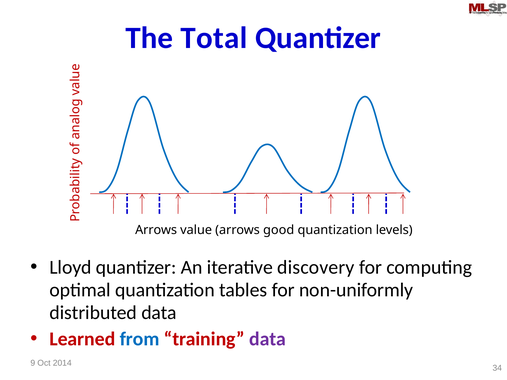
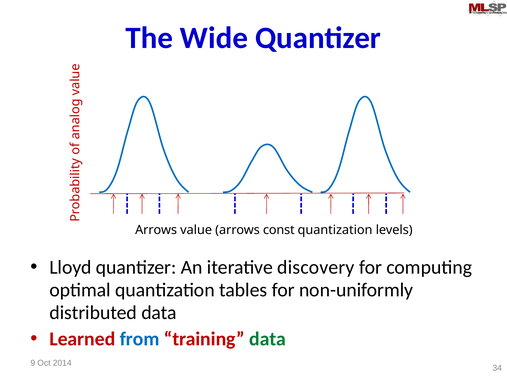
Total: Total -> Wide (214, 38)
good: good -> const (279, 230)
data colour: purple -> green (268, 339)
